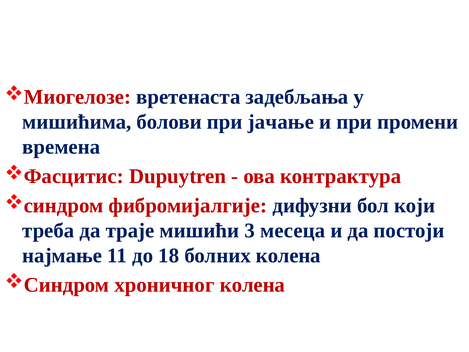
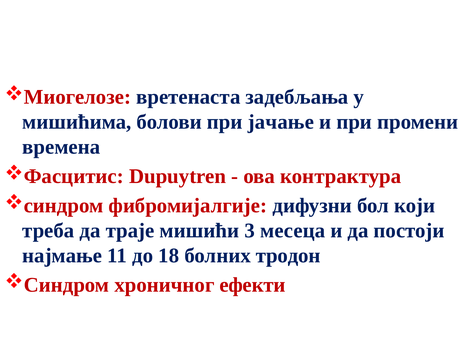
болних колена: колена -> тродон (288, 255)
хроничног колена: колена -> ефекти (252, 285)
